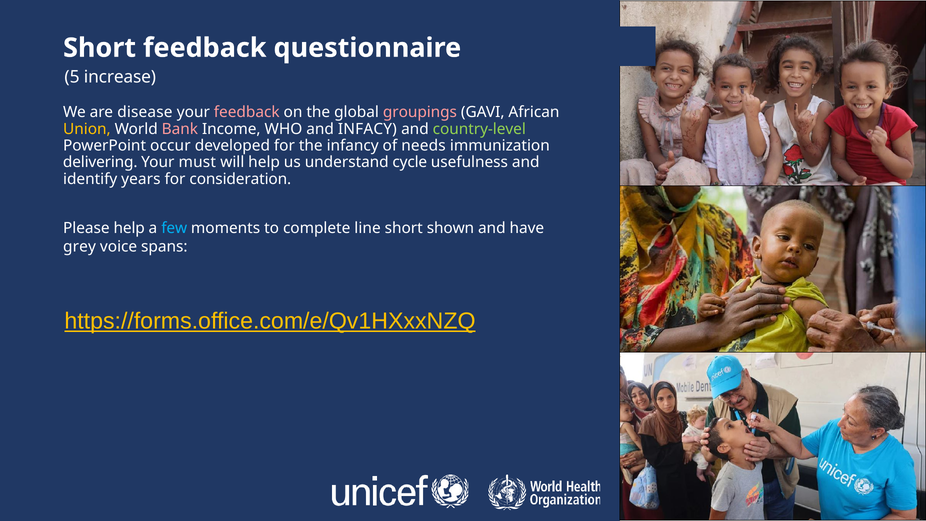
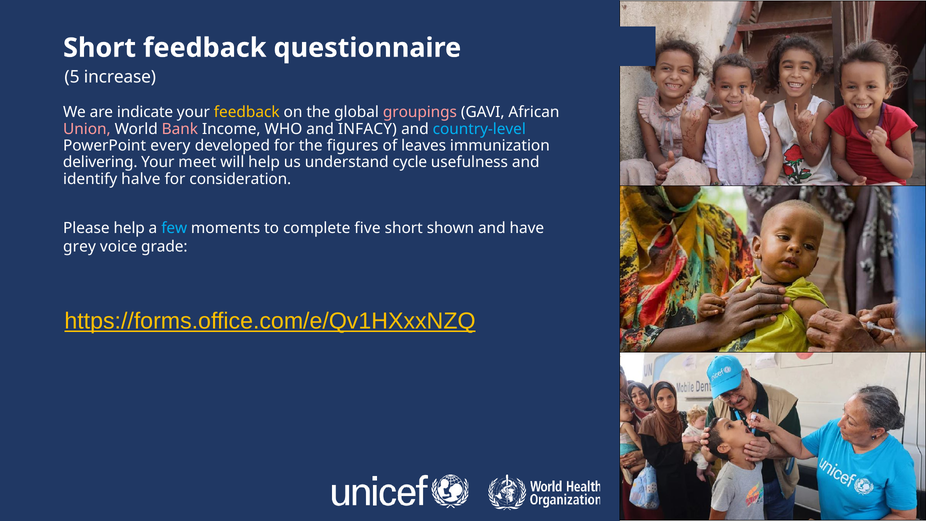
disease: disease -> indicate (145, 112)
feedback colour: pink -> yellow (247, 112)
Union colour: yellow -> pink (87, 129)
country-level colour: light green -> light blue (479, 129)
occur: occur -> every (170, 146)
infancy: infancy -> figures (353, 146)
needs: needs -> leaves (424, 146)
must: must -> meet (197, 162)
years: years -> halve (141, 179)
line: line -> five (368, 228)
spans: spans -> grade (164, 247)
